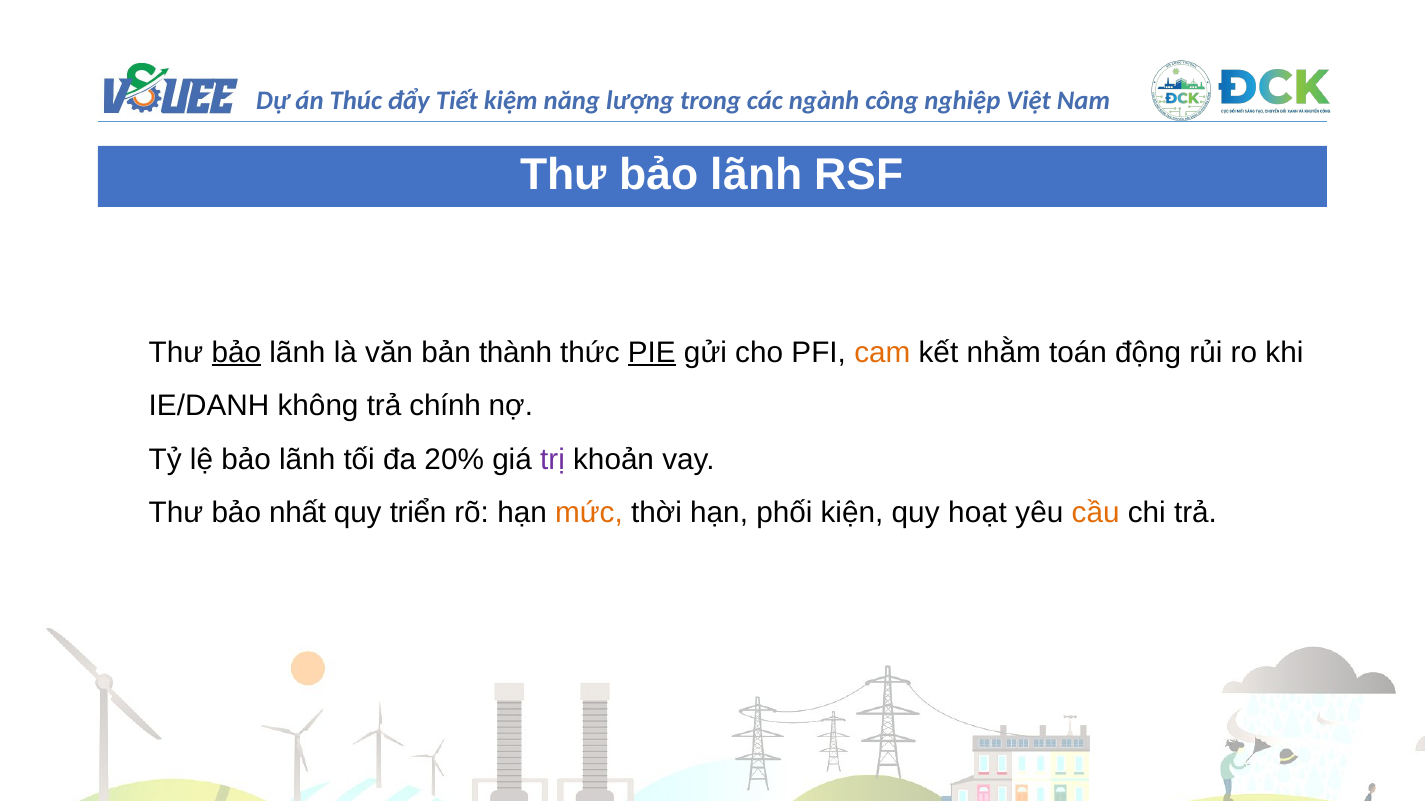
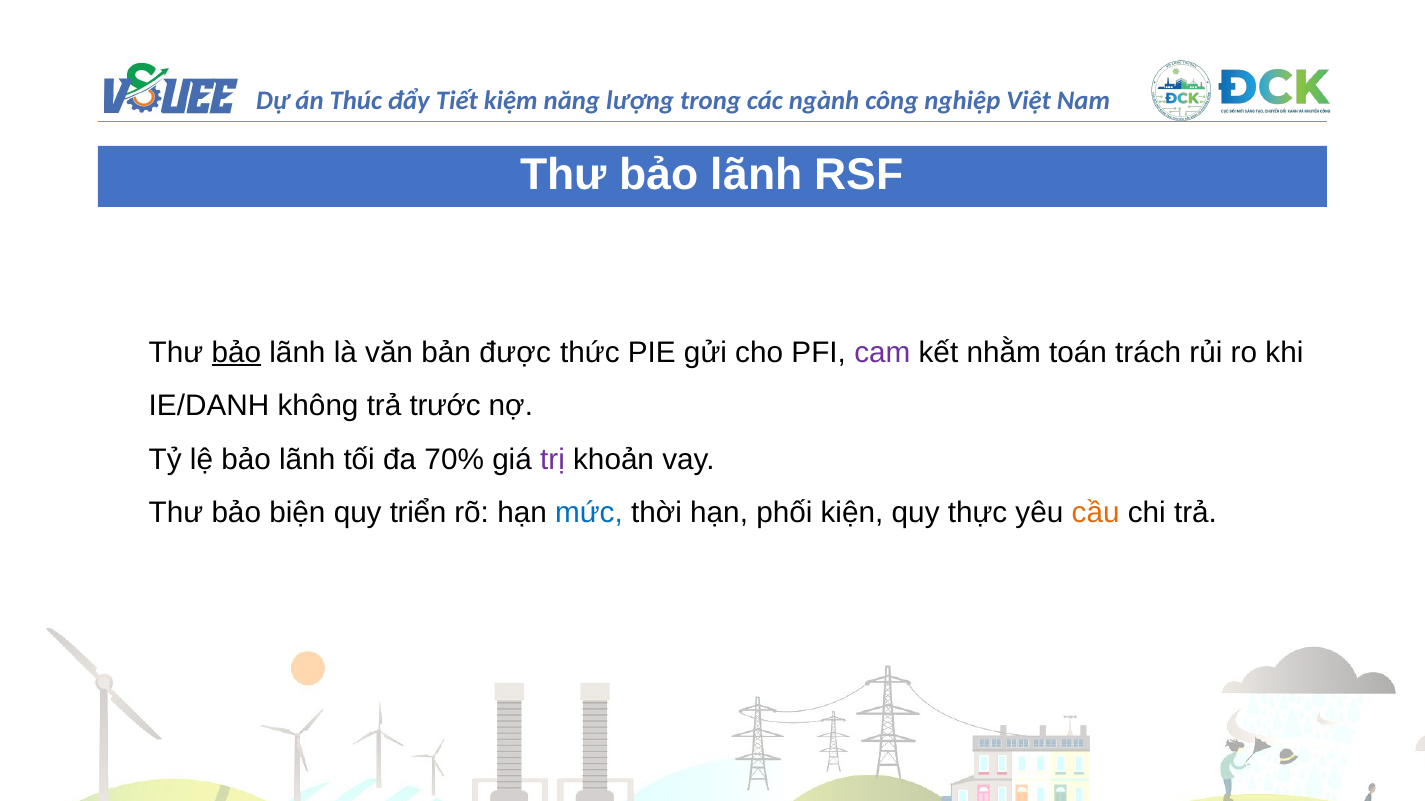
thành: thành -> được (515, 353)
PIE underline: present -> none (652, 353)
cam colour: orange -> purple (882, 353)
động: động -> trách (1148, 353)
chính: chính -> trước (445, 406)
20%: 20% -> 70% (454, 460)
nhất: nhất -> biện (297, 513)
mức colour: orange -> blue (589, 513)
hoạt: hoạt -> thực (978, 513)
